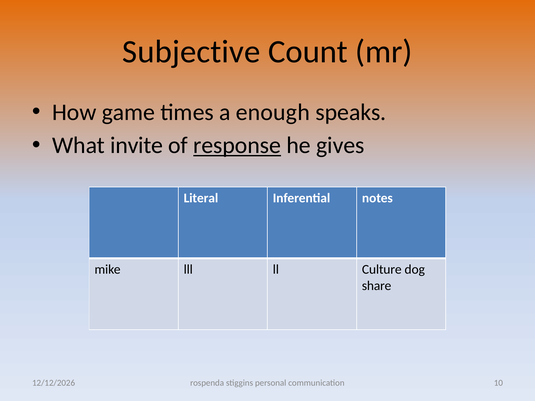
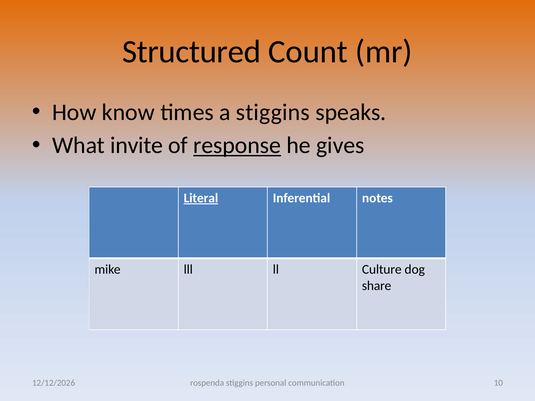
Subjective: Subjective -> Structured (192, 52)
game: game -> know (128, 112)
a enough: enough -> stiggins (273, 112)
Literal underline: none -> present (201, 198)
